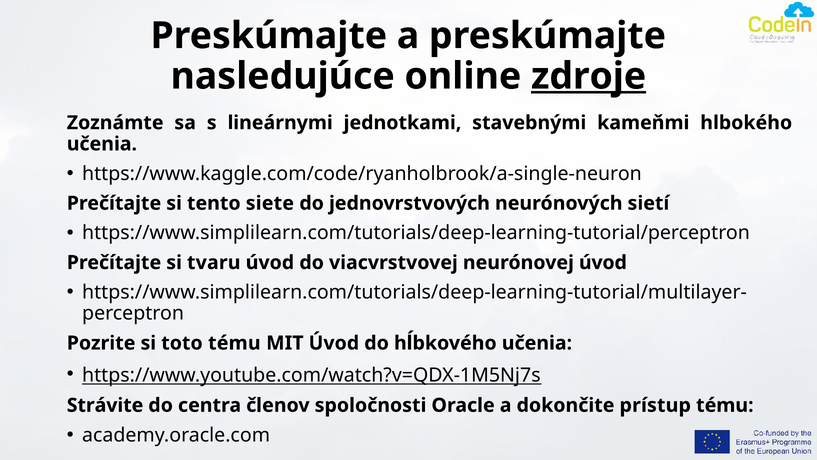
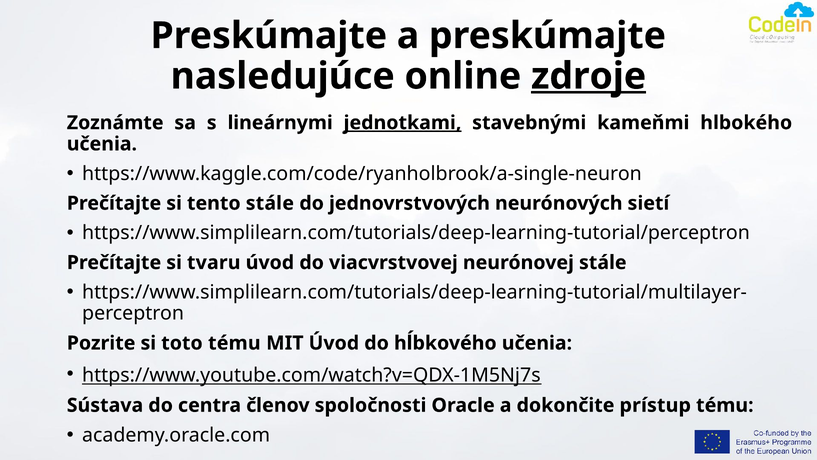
jednotkami underline: none -> present (403, 123)
tento siete: siete -> stále (270, 203)
neurónovej úvod: úvod -> stále (603, 262)
Strávite: Strávite -> Sústava (105, 405)
